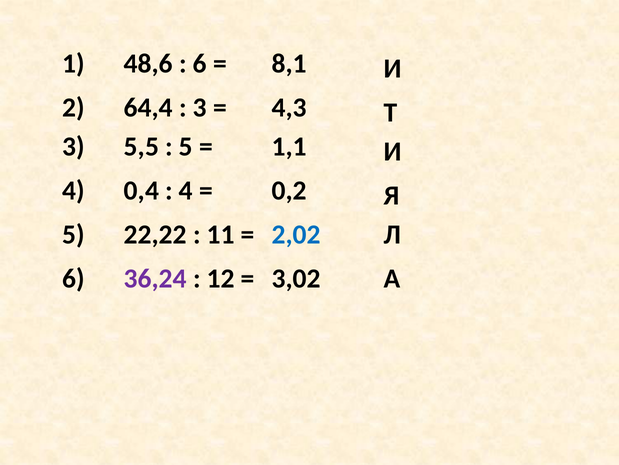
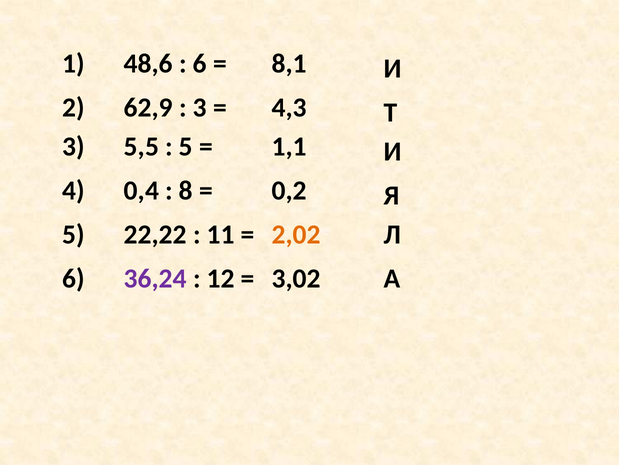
64,4: 64,4 -> 62,9 (148, 107)
4: 4 -> 8 (186, 190)
2,02 colour: blue -> orange (296, 234)
